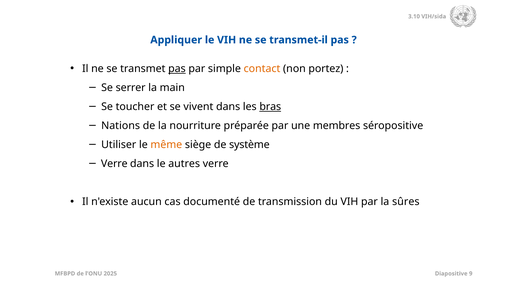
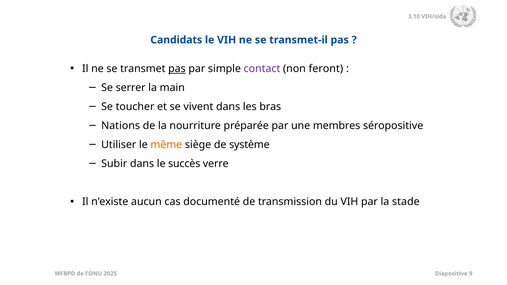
Appliquer: Appliquer -> Candidats (176, 40)
contact colour: orange -> purple (262, 69)
portez: portez -> feront (326, 69)
bras underline: present -> none (270, 107)
Verre: Verre -> Subir (114, 164)
autres: autres -> succès (184, 164)
sûres: sûres -> stade (406, 202)
